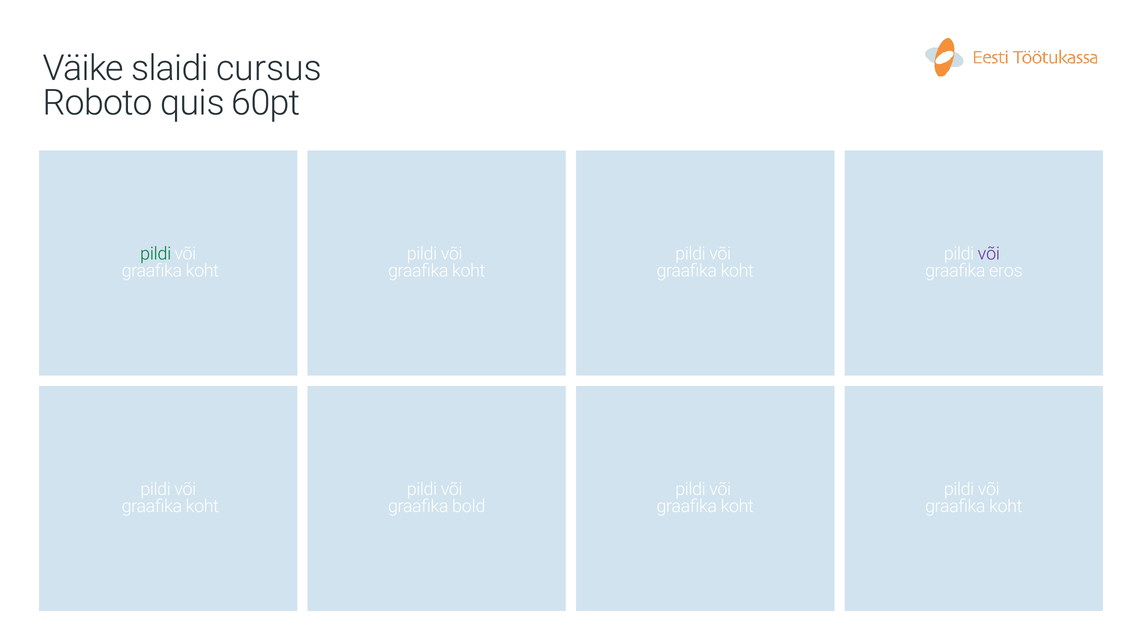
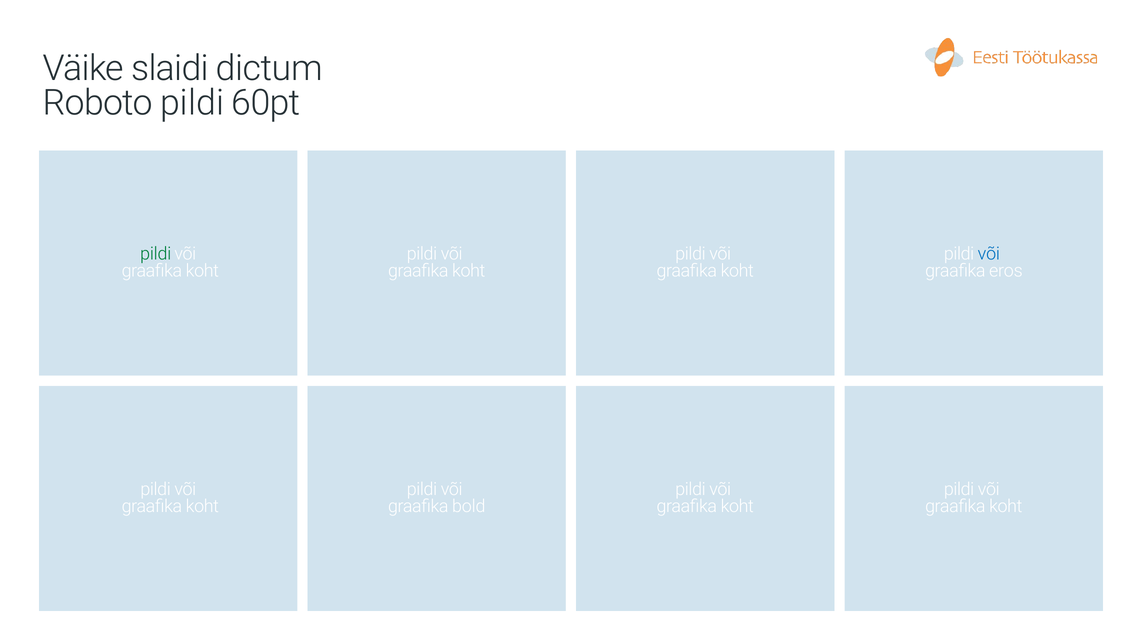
cursus: cursus -> dictum (269, 69)
Roboto quis: quis -> pildi (192, 103)
või colour: purple -> blue (989, 253)
